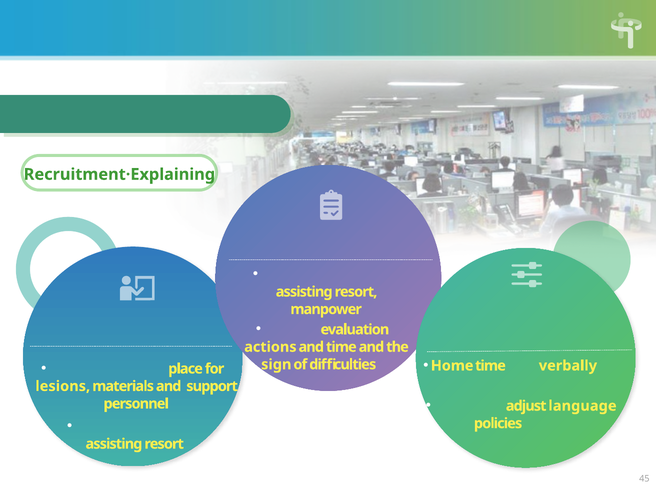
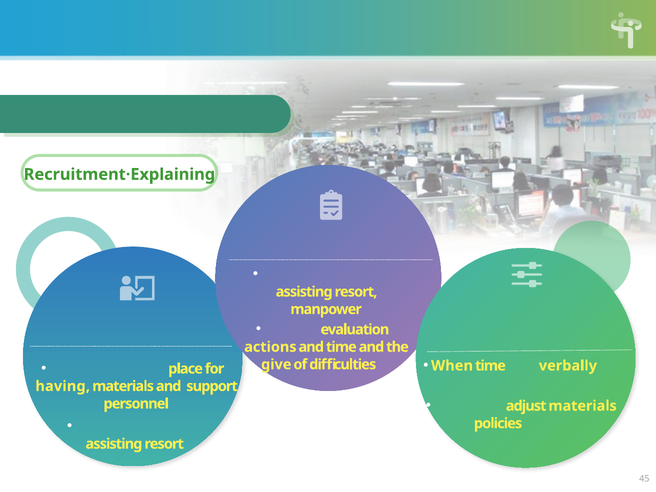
sign: sign -> give (276, 364)
Home: Home -> When (452, 366)
lesions: lesions -> having (63, 386)
adjust language: language -> materials (583, 406)
